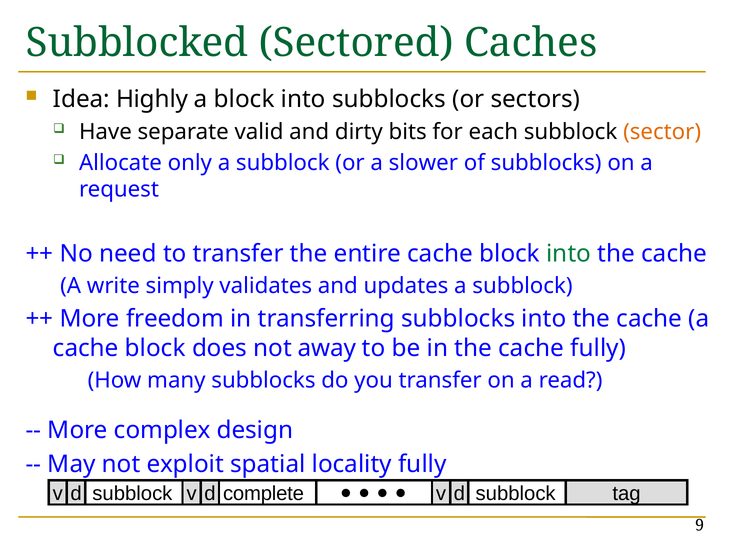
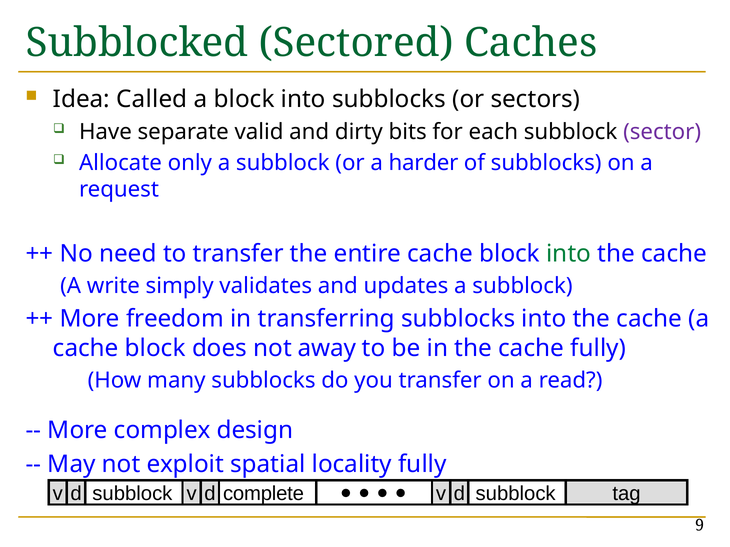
Highly: Highly -> Called (152, 100)
sector colour: orange -> purple (662, 132)
slower: slower -> harder (423, 163)
